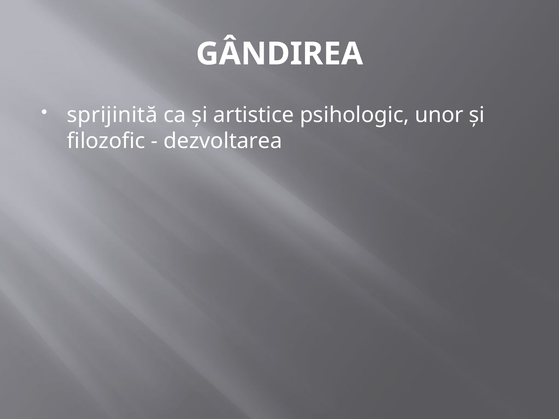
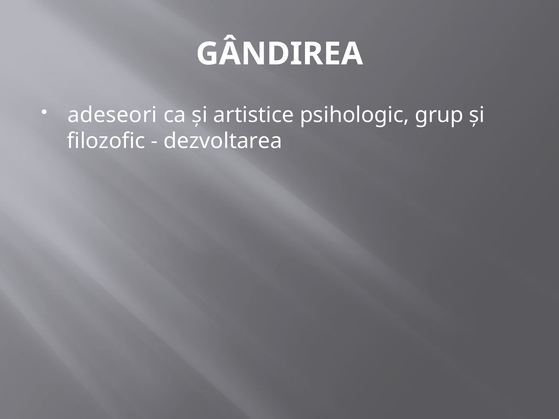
sprijinită: sprijinită -> adeseori (112, 115)
unor: unor -> grup (439, 115)
